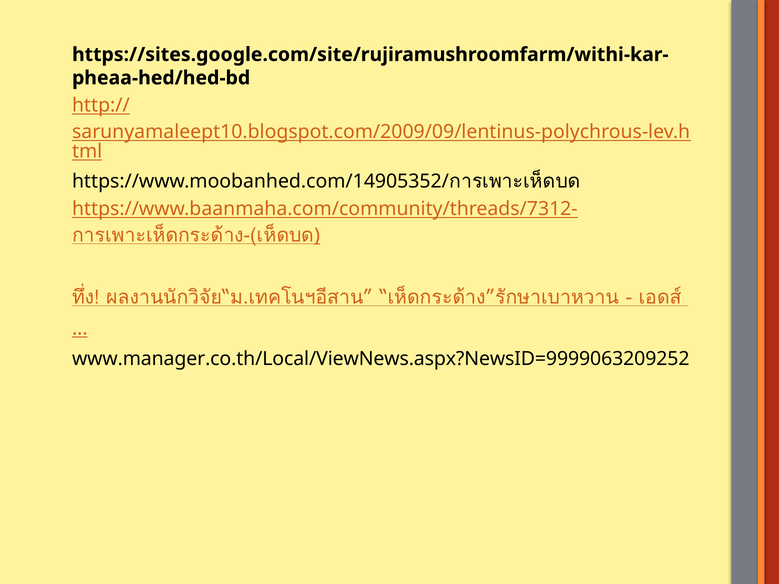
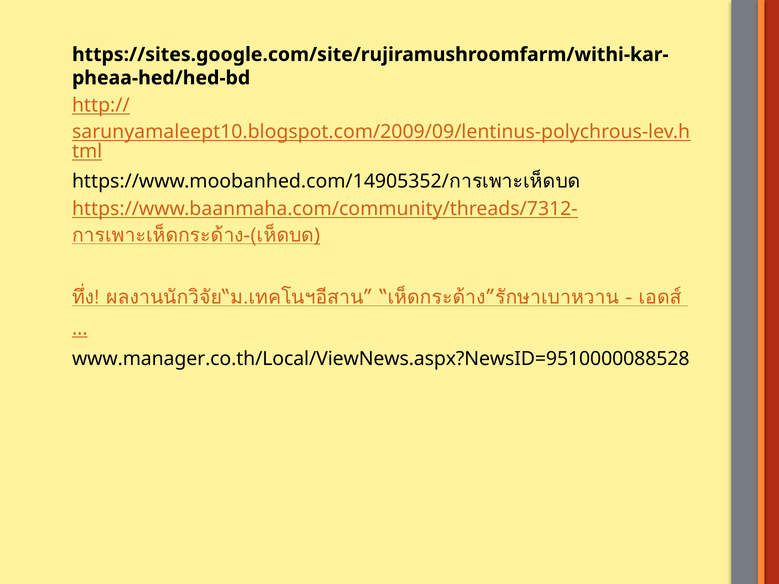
www.manager.co.th/Local/ViewNews.aspx?NewsID=9999063209252: www.manager.co.th/Local/ViewNews.aspx?NewsID=9999063209252 -> www.manager.co.th/Local/ViewNews.aspx?NewsID=9510000088528 (381, 359)
